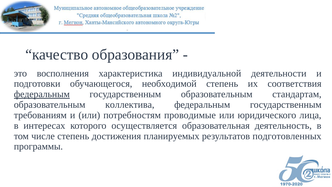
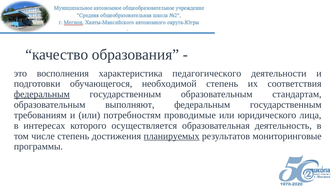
индивидуальной: индивидуальной -> педагогического (207, 73)
коллектива: коллектива -> выполняют (130, 105)
планируемых underline: none -> present (172, 136)
подготовленных: подготовленных -> мониторинговые (287, 136)
